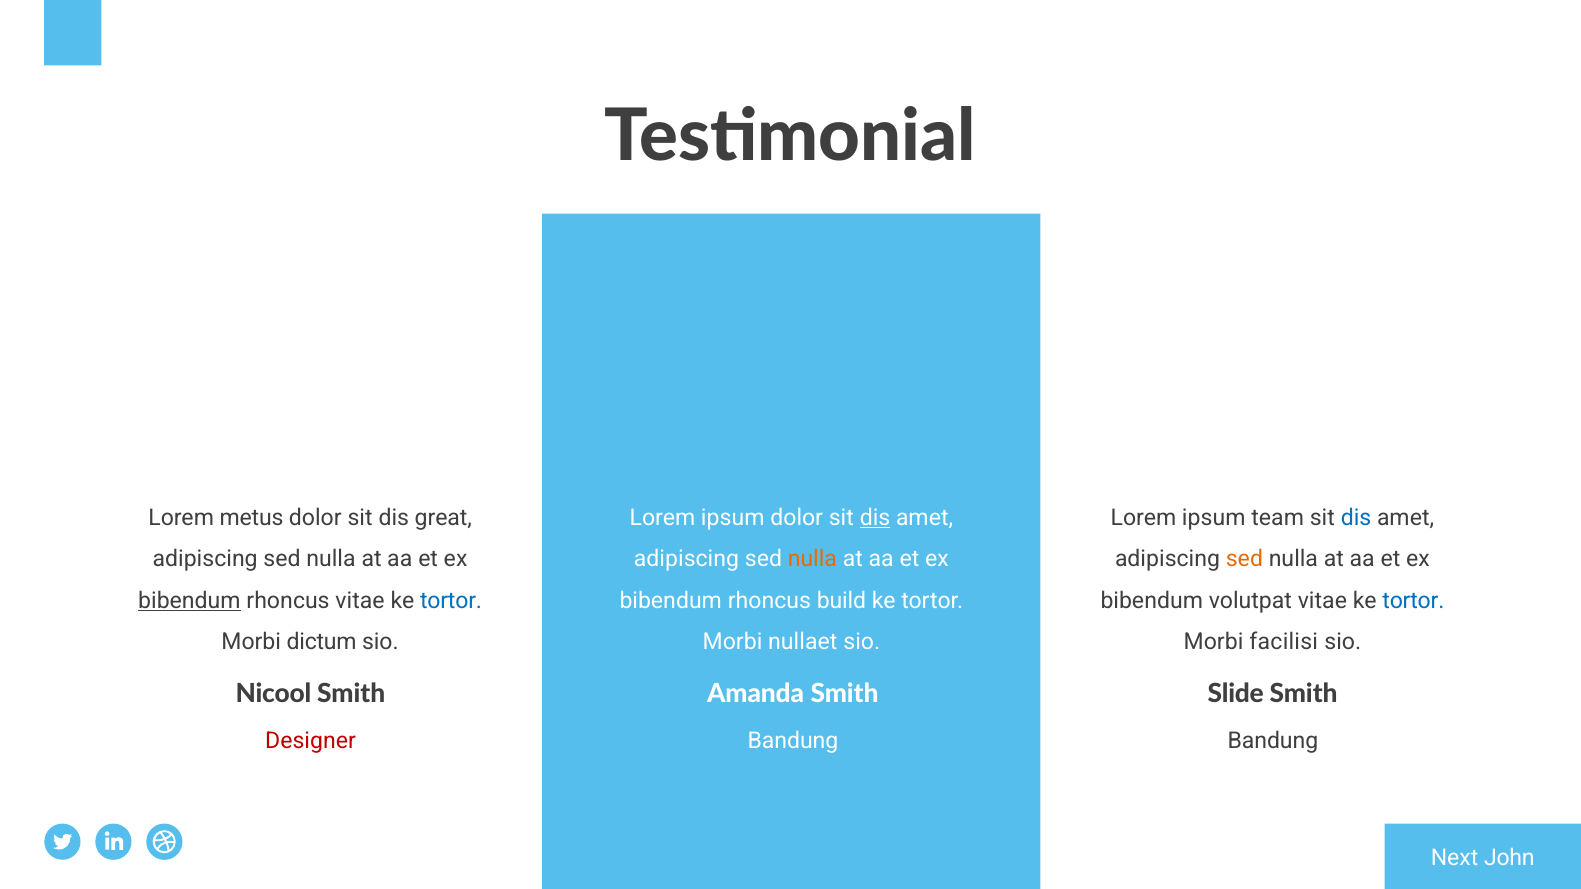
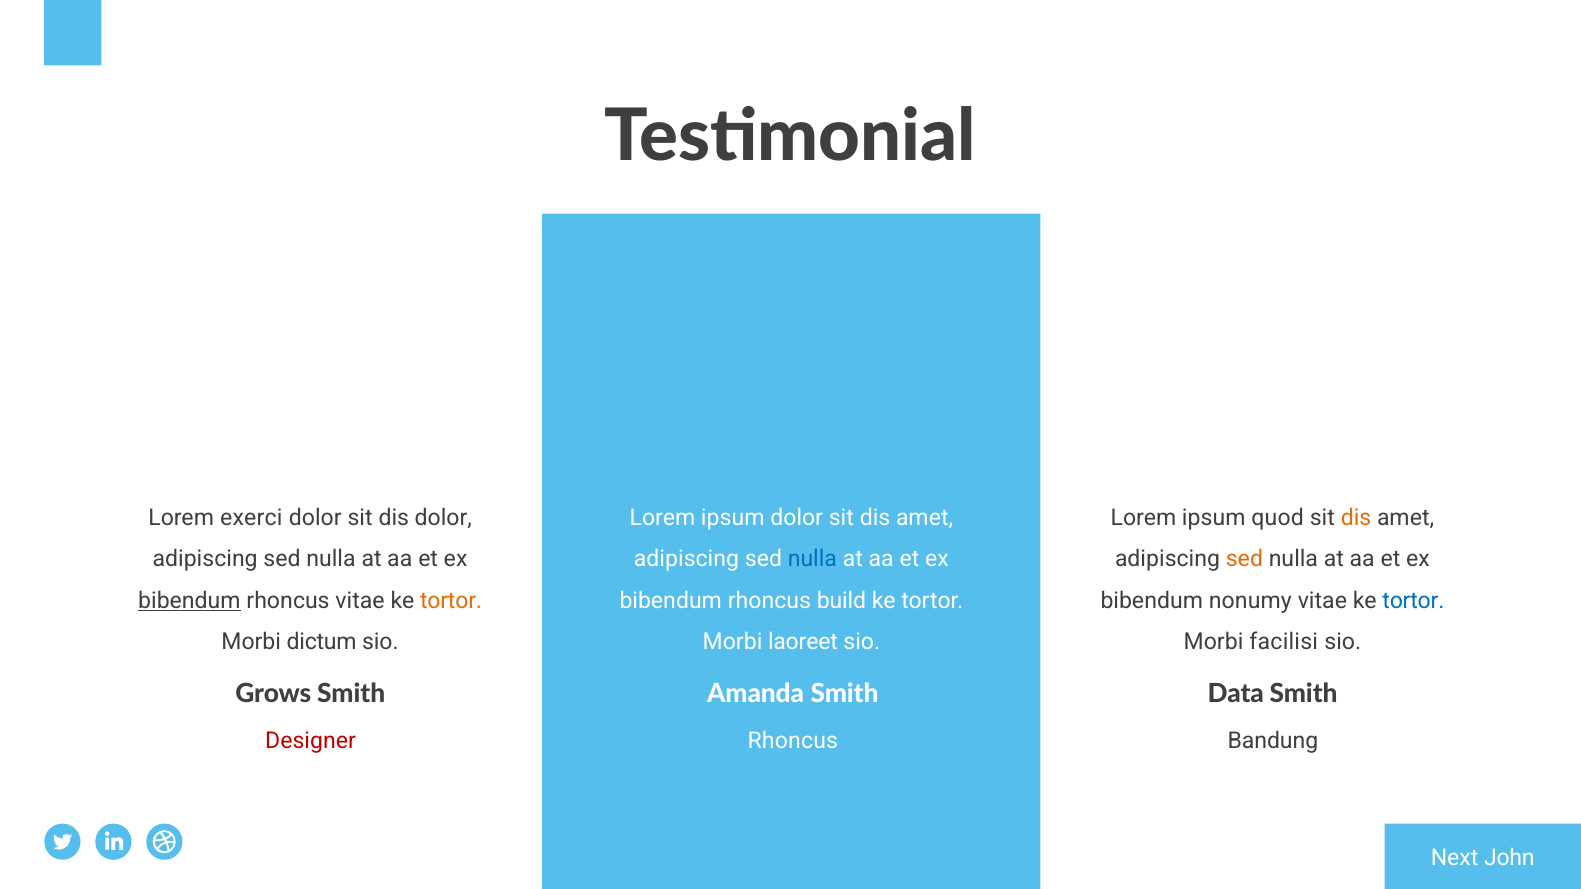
metus: metus -> exerci (251, 518)
dis great: great -> dolor (443, 518)
dis underline: present -> none (875, 518)
team: team -> quod (1278, 518)
dis colour: blue -> orange (1356, 518)
nulla colour: orange -> blue (812, 559)
tortor colour: blue -> orange (451, 601)
volutpat: volutpat -> nonumy (1250, 601)
nullaet: nullaet -> laoreet (803, 642)
Nicool: Nicool -> Grows (273, 694)
Slide: Slide -> Data (1236, 694)
Bandung: Bandung -> Rhoncus (793, 741)
